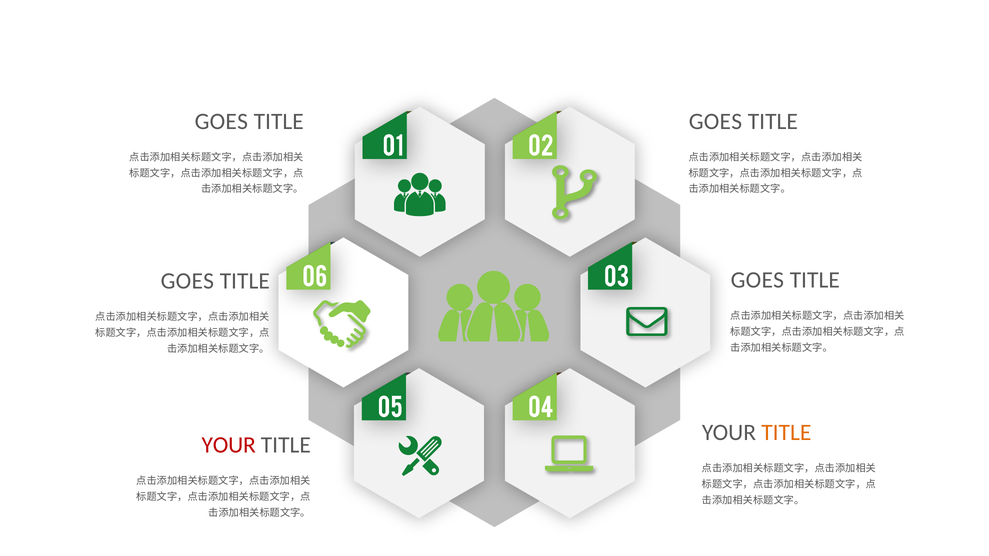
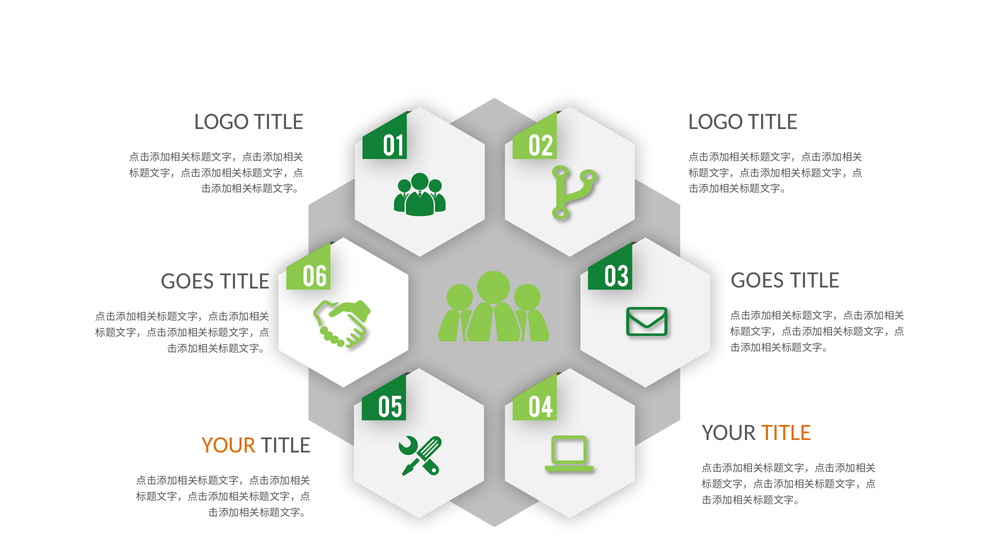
GOES: GOES -> LOGO (222, 122)
GOES: GOES -> LOGO (716, 122)
YOUR colour: red -> orange (229, 445)
